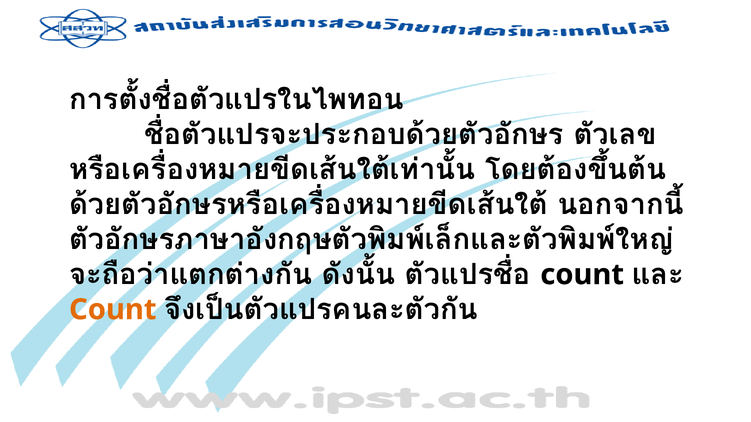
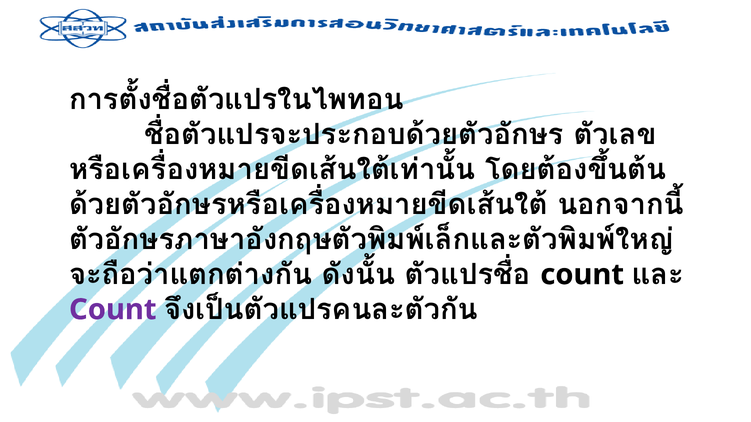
Count colour: orange -> purple (113, 310)
